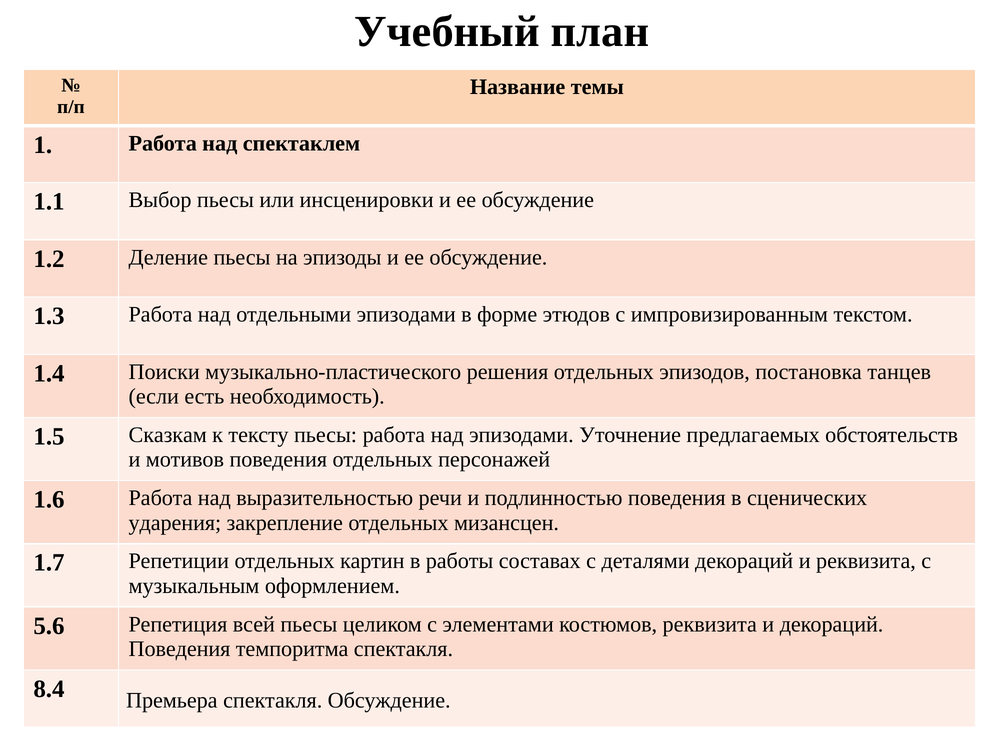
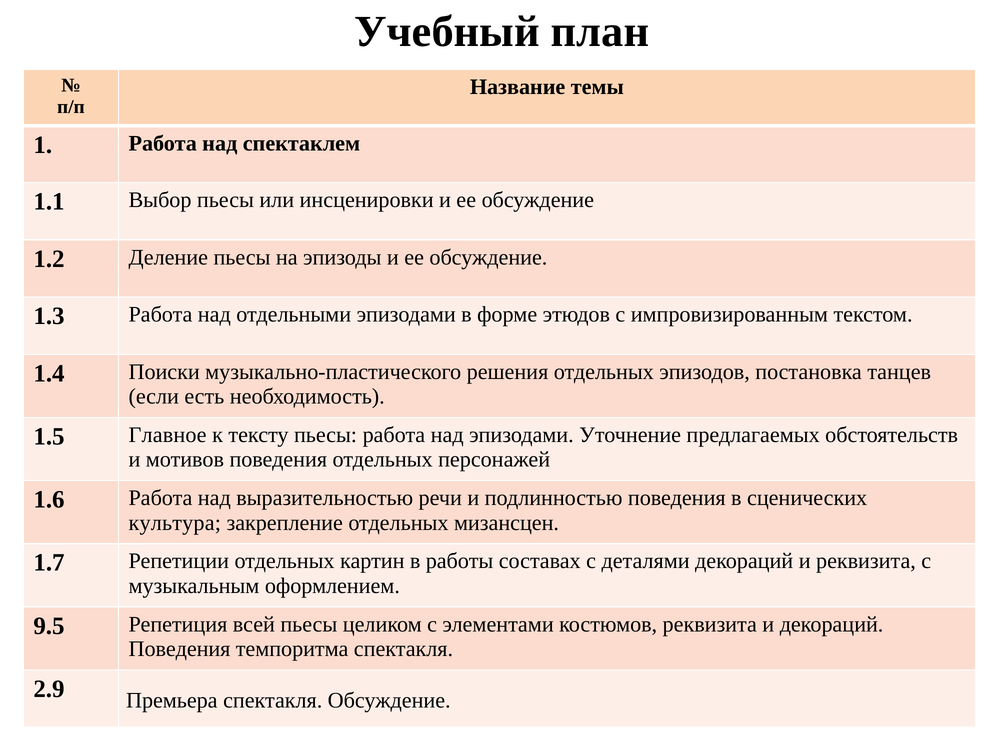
Сказкам: Сказкам -> Главное (168, 435)
ударения: ударения -> культура (175, 523)
5.6: 5.6 -> 9.5 (49, 626)
8.4: 8.4 -> 2.9 (49, 689)
